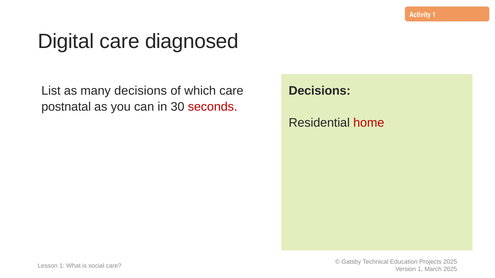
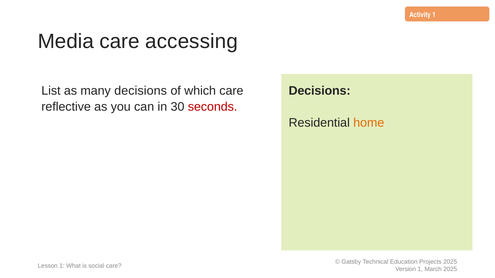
Digital: Digital -> Media (66, 42)
diagnosed: diagnosed -> accessing (192, 42)
postnatal: postnatal -> reflective (66, 107)
home colour: red -> orange (369, 123)
